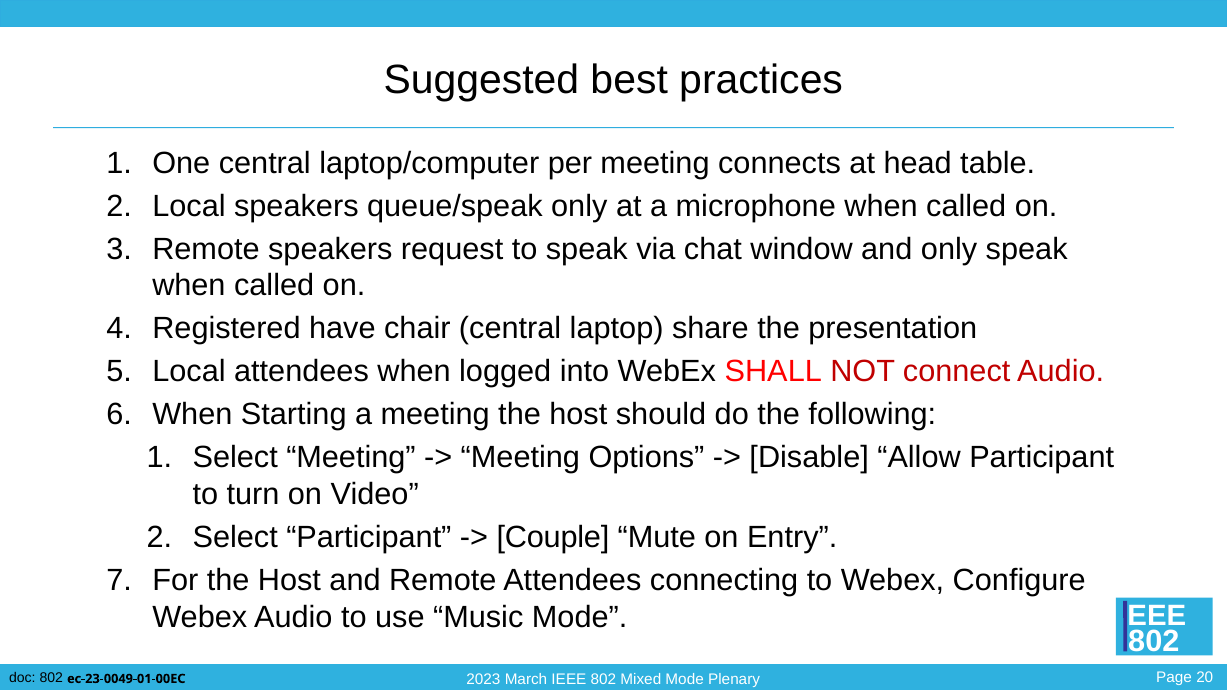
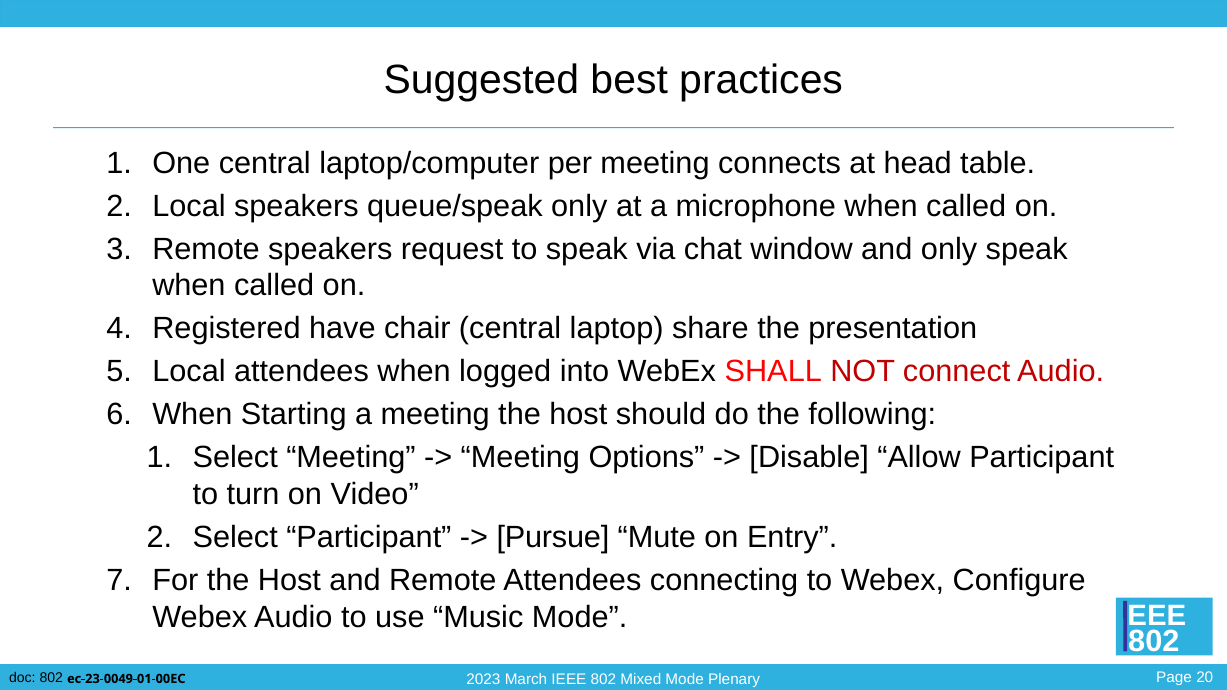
Couple: Couple -> Pursue (553, 537)
